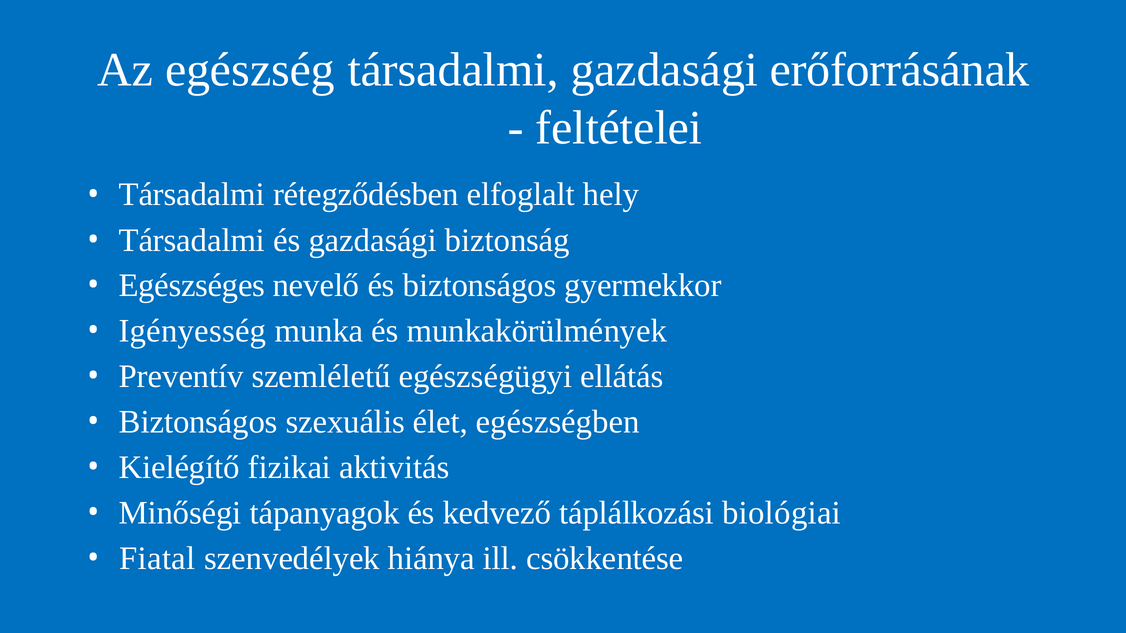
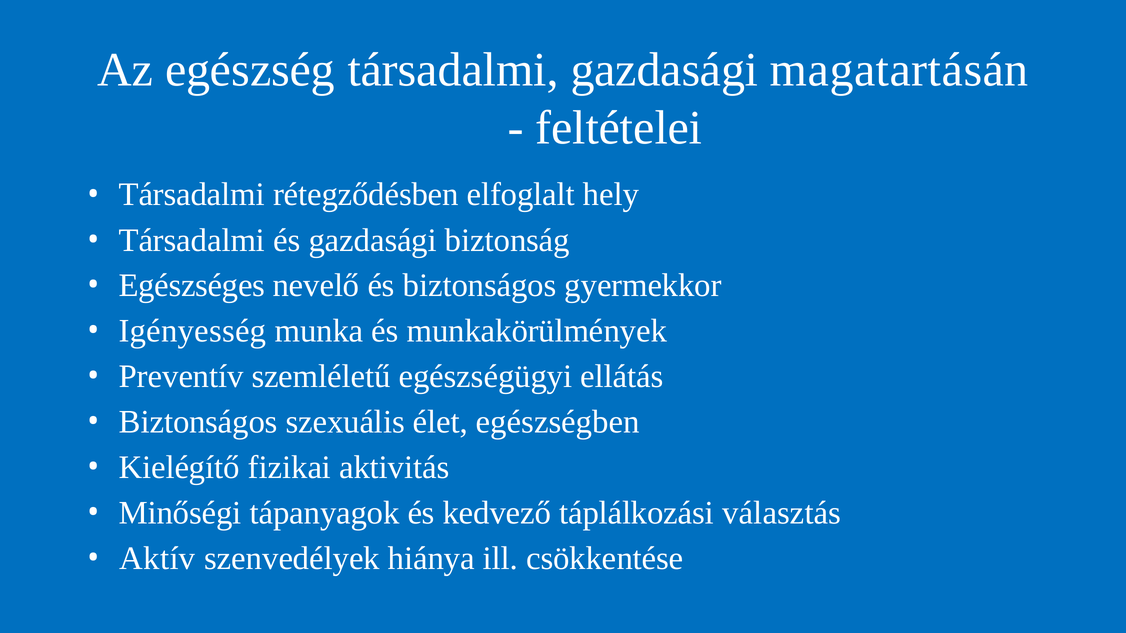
erőforrásának: erőforrásának -> magatartásán (899, 70)
biológiai: biológiai -> választás (782, 513)
Fiatal: Fiatal -> Aktív (157, 559)
